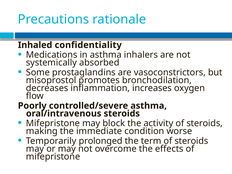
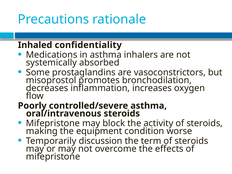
immediate: immediate -> equipment (99, 131)
prolonged: prolonged -> discussion (101, 141)
